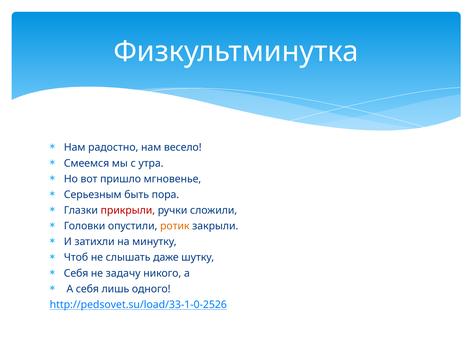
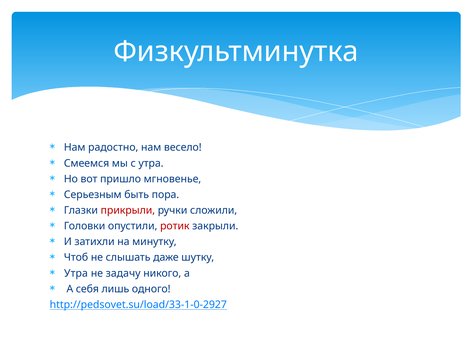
ротик colour: orange -> red (175, 226)
Себя: Себя -> Утра (76, 273)
http://pedsovet.su/load/33-1-0-2526: http://pedsovet.su/load/33-1-0-2526 -> http://pedsovet.su/load/33-1-0-2927 (138, 305)
